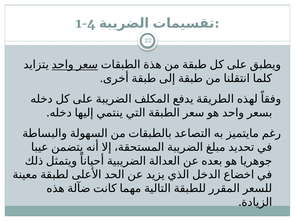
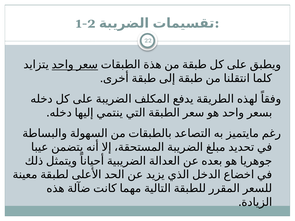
1-4: 1-4 -> 1-2 (86, 23)
